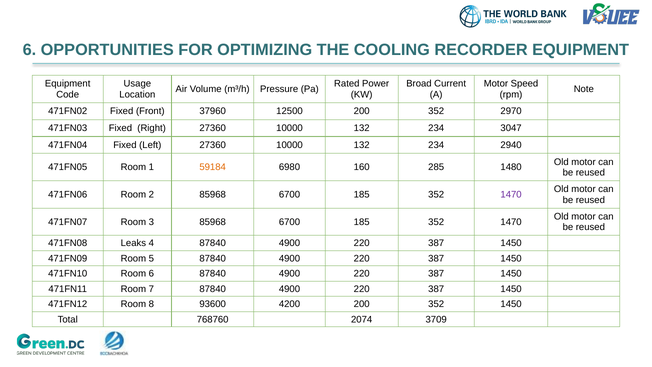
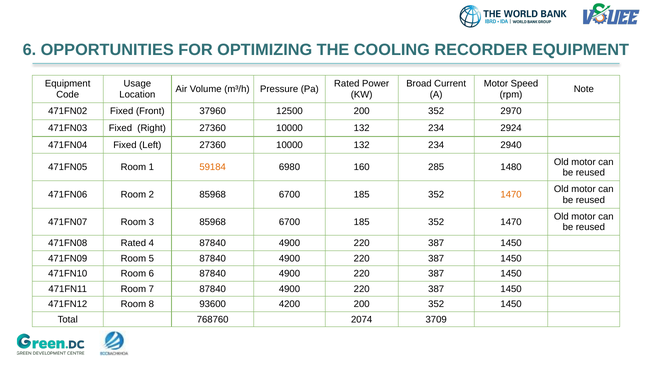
3047: 3047 -> 2924 (511, 128)
1470 colour: purple -> orange (511, 194)
471FN08 Leaks: Leaks -> Rated (133, 243)
